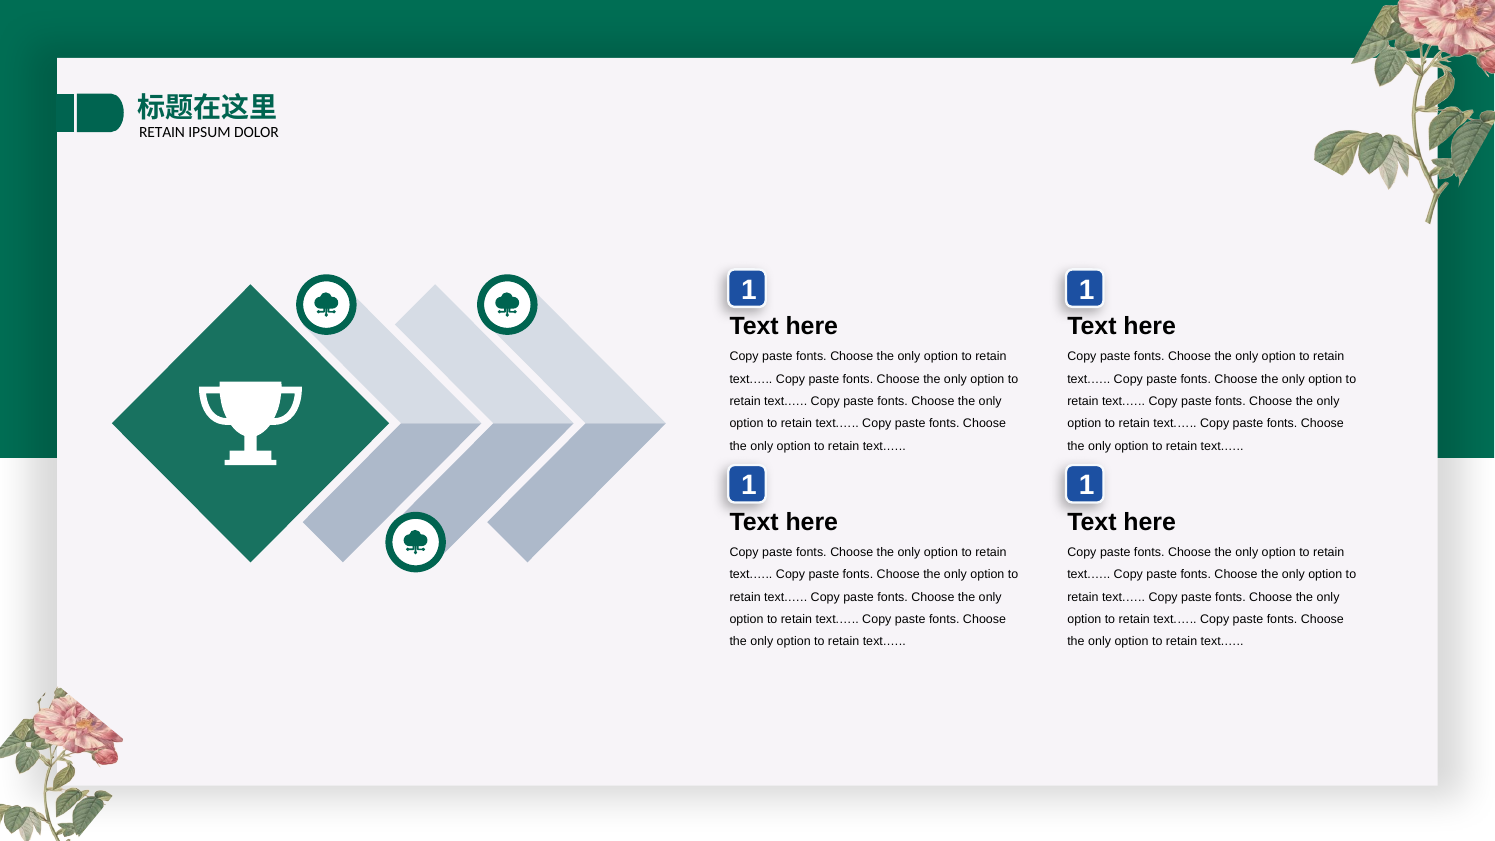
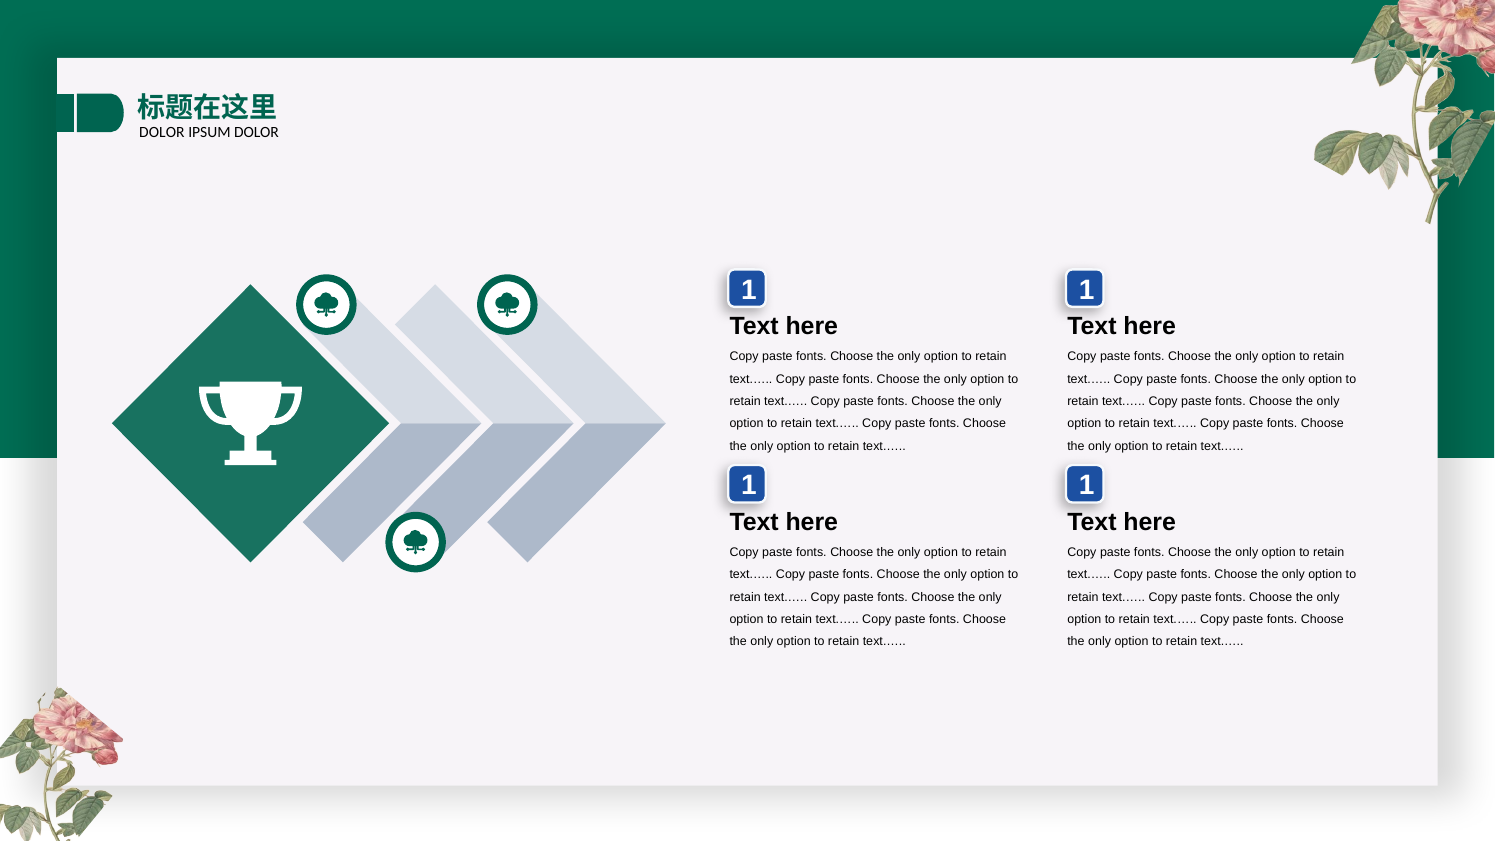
RETAIN: RETAIN -> DOLOR (162, 132)
